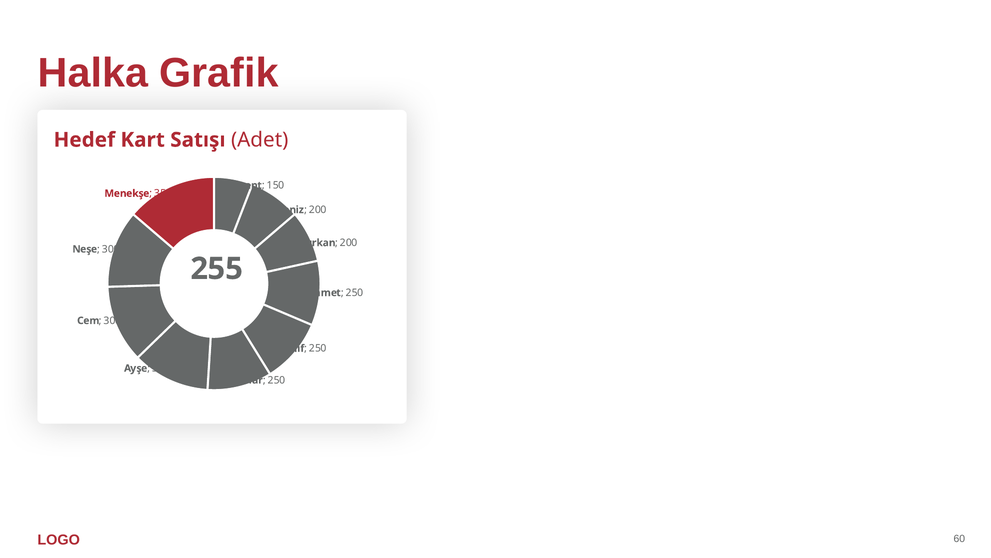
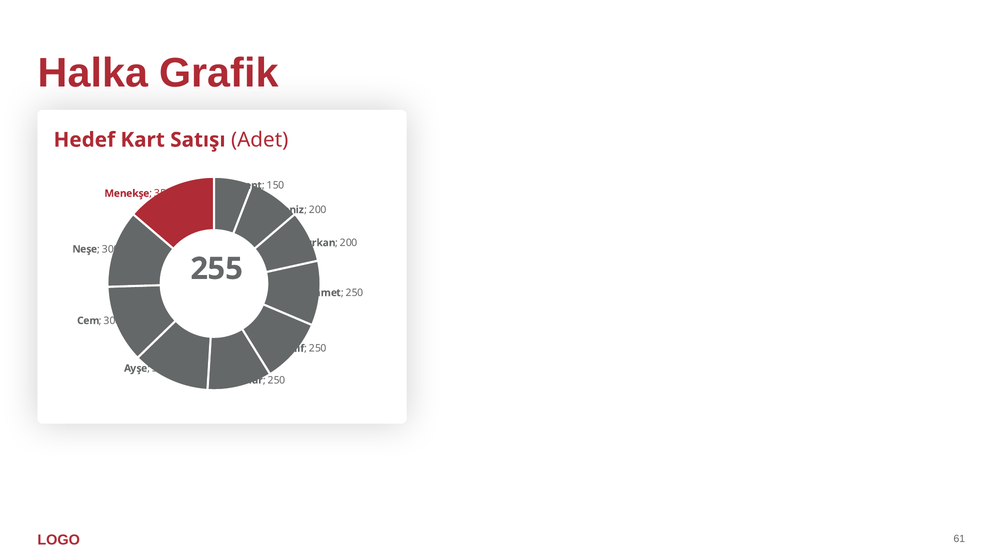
60: 60 -> 61 (959, 538)
